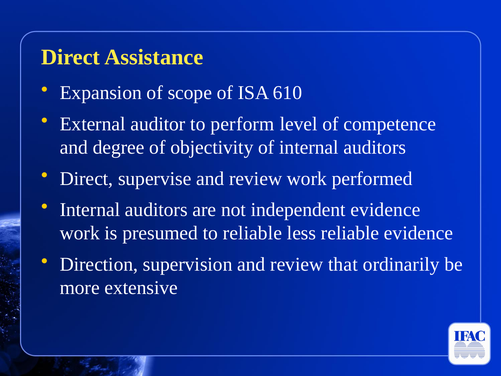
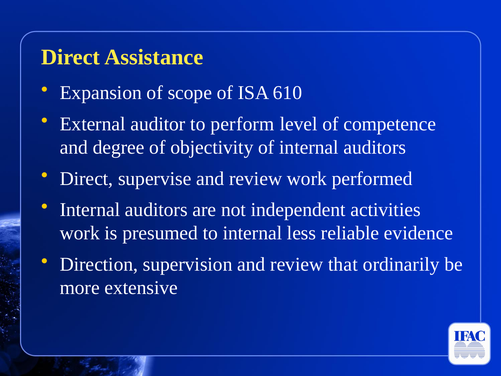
independent evidence: evidence -> activities (386, 210)
to reliable: reliable -> internal (252, 233)
